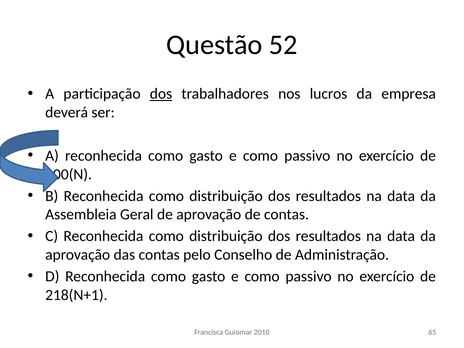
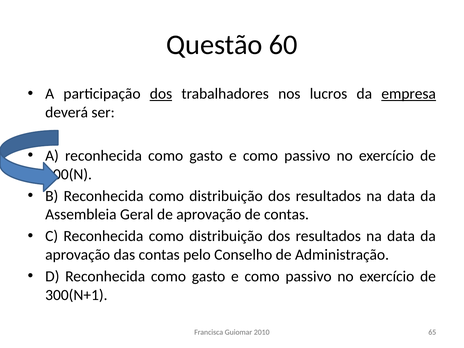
52: 52 -> 60 (283, 45)
empresa underline: none -> present (409, 94)
218(N+1: 218(N+1 -> 300(N+1 (76, 295)
